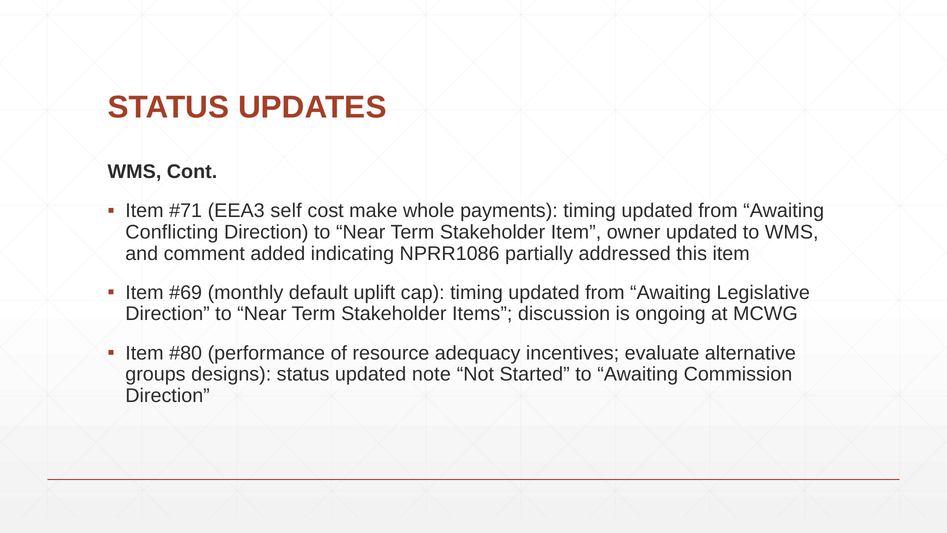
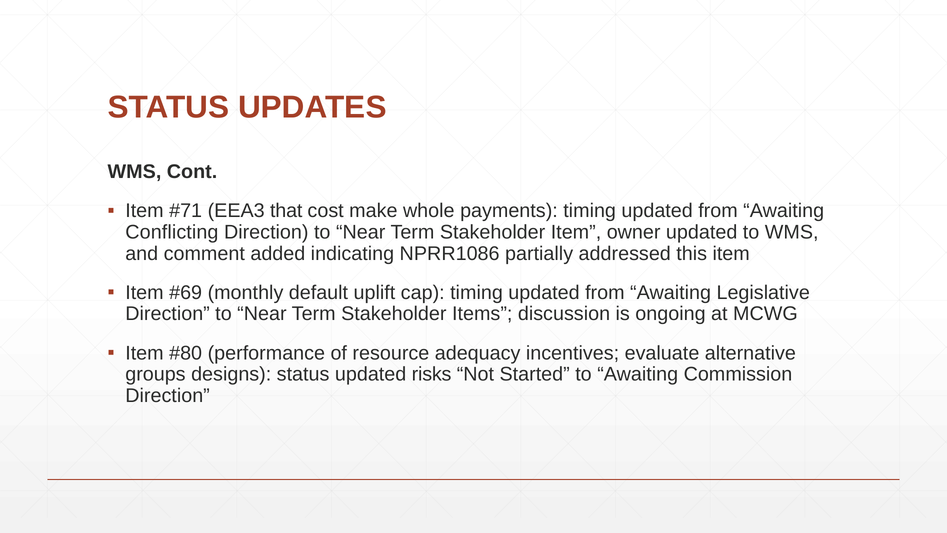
self: self -> that (286, 211)
note: note -> risks (432, 374)
